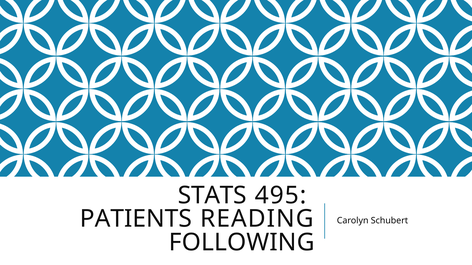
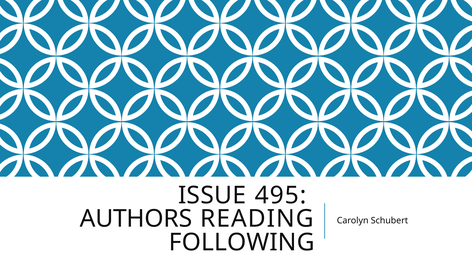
STATS: STATS -> ISSUE (212, 196)
PATIENTS: PATIENTS -> AUTHORS (136, 219)
